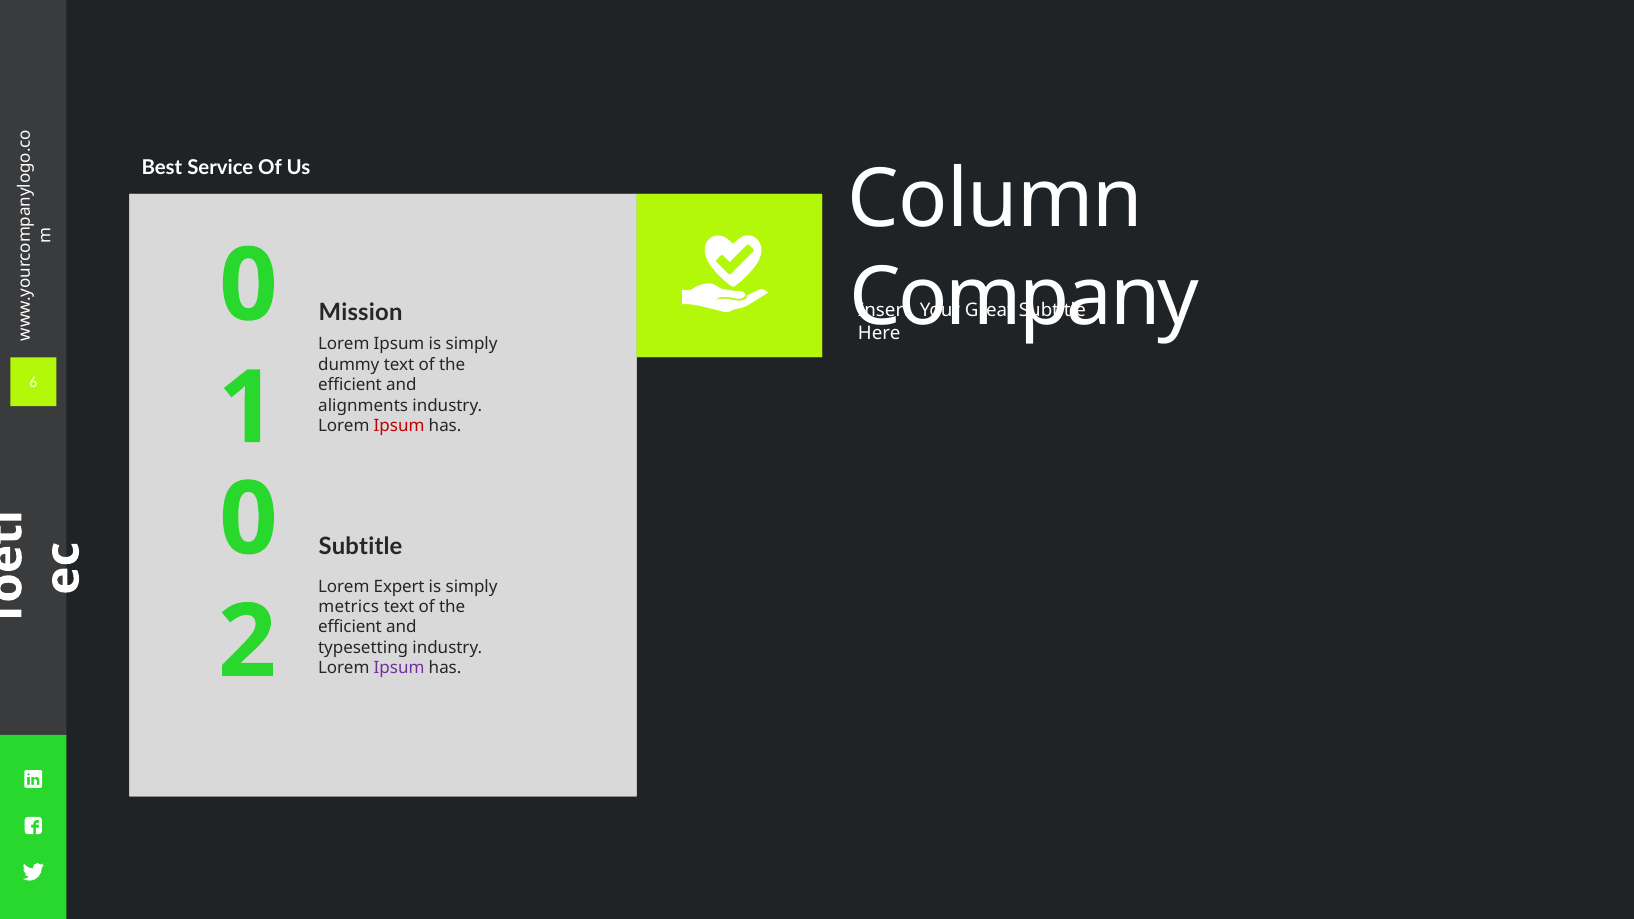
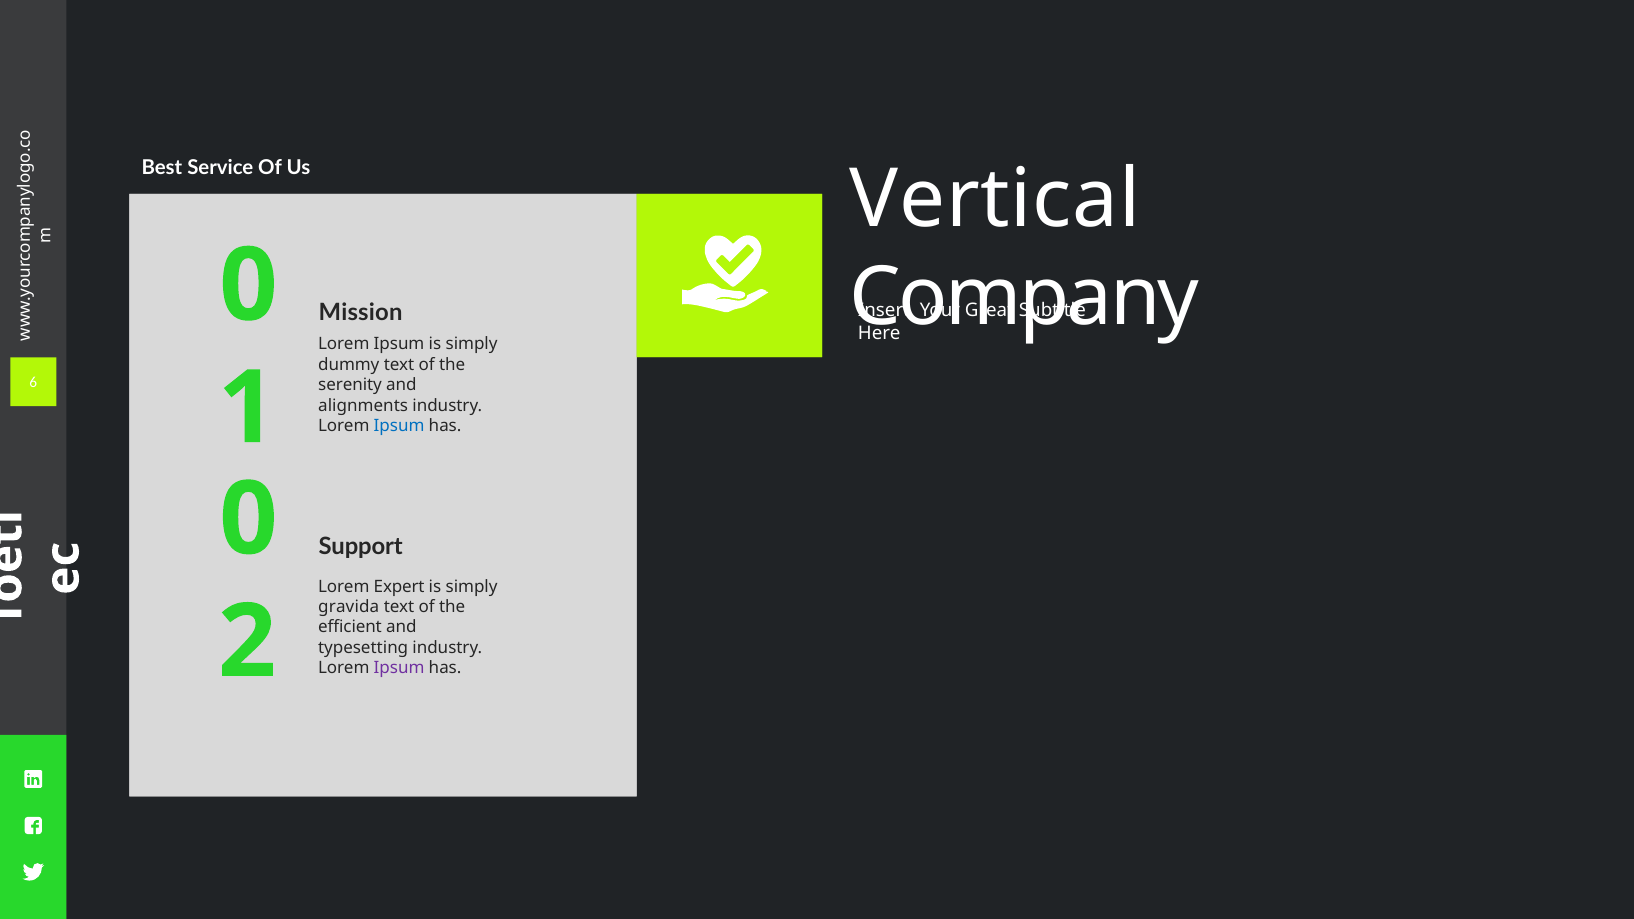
Column: Column -> Vertical (995, 199)
efficient: efficient -> serenity (350, 385)
Ipsum colour: red -> blue (399, 426)
Subtitle: Subtitle -> Support (361, 546)
metrics: metrics -> gravida (349, 607)
